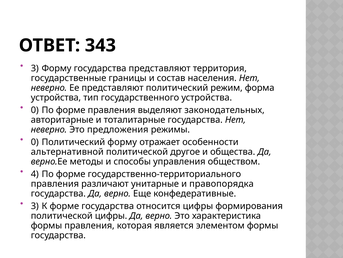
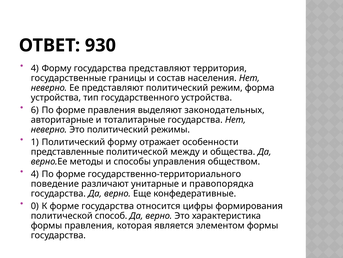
343: 343 -> 930 (100, 45)
3: 3 -> 4 (35, 68)
0: 0 -> 6 (35, 110)
Это предложения: предложения -> политический (118, 129)
0: 0 -> 1 (35, 142)
альтернативной: альтернативной -> представленные (67, 151)
другое: другое -> между (185, 151)
правления: правления -> поведение (55, 183)
3: 3 -> 0 (35, 205)
политической цифры: цифры -> способ (111, 215)
